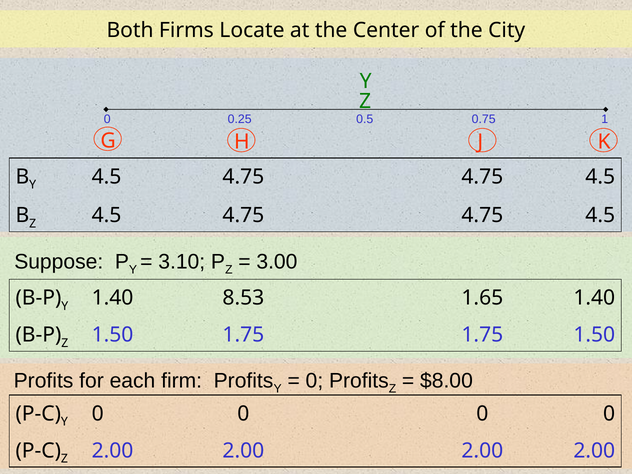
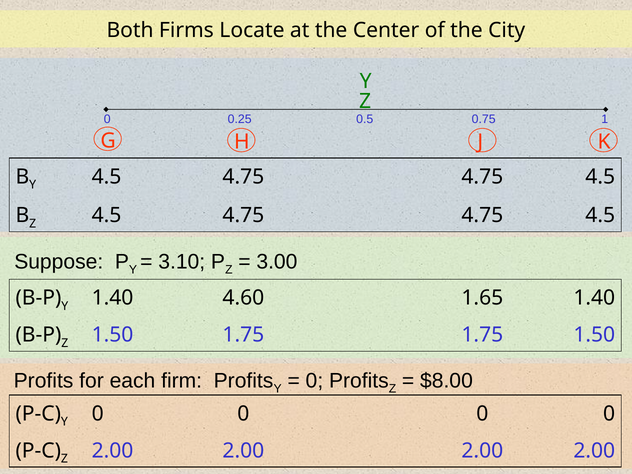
8.53: 8.53 -> 4.60 (243, 298)
